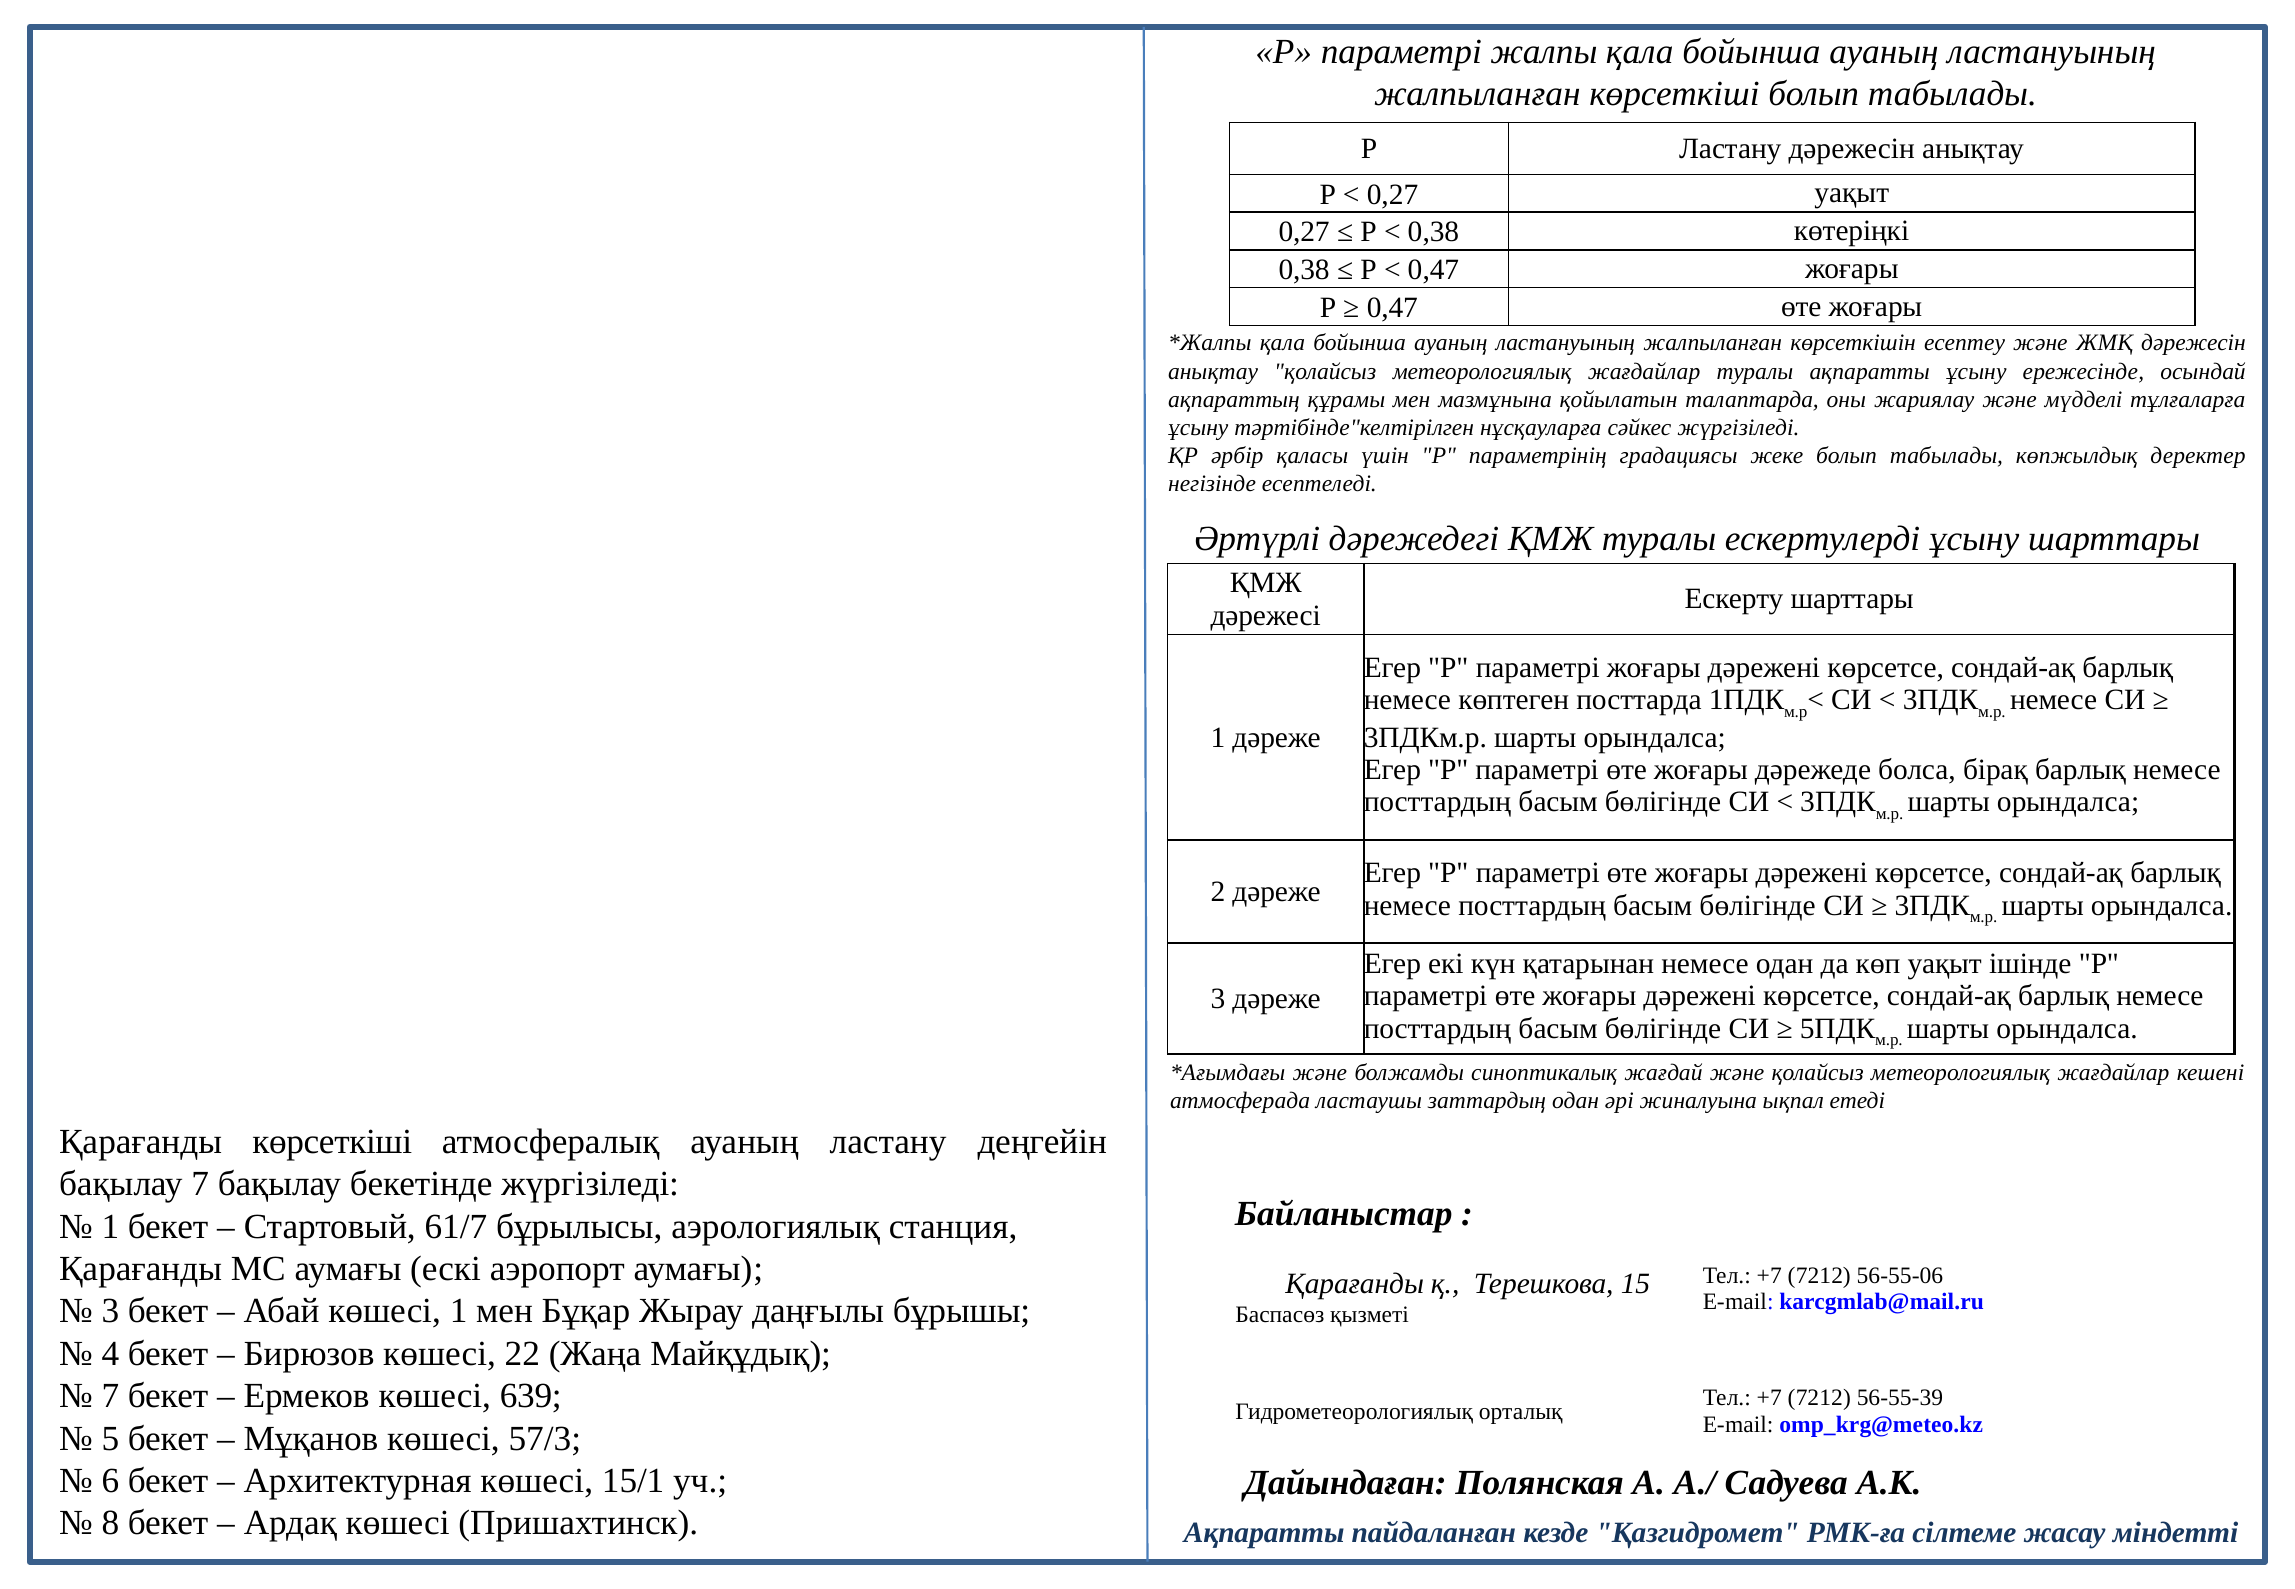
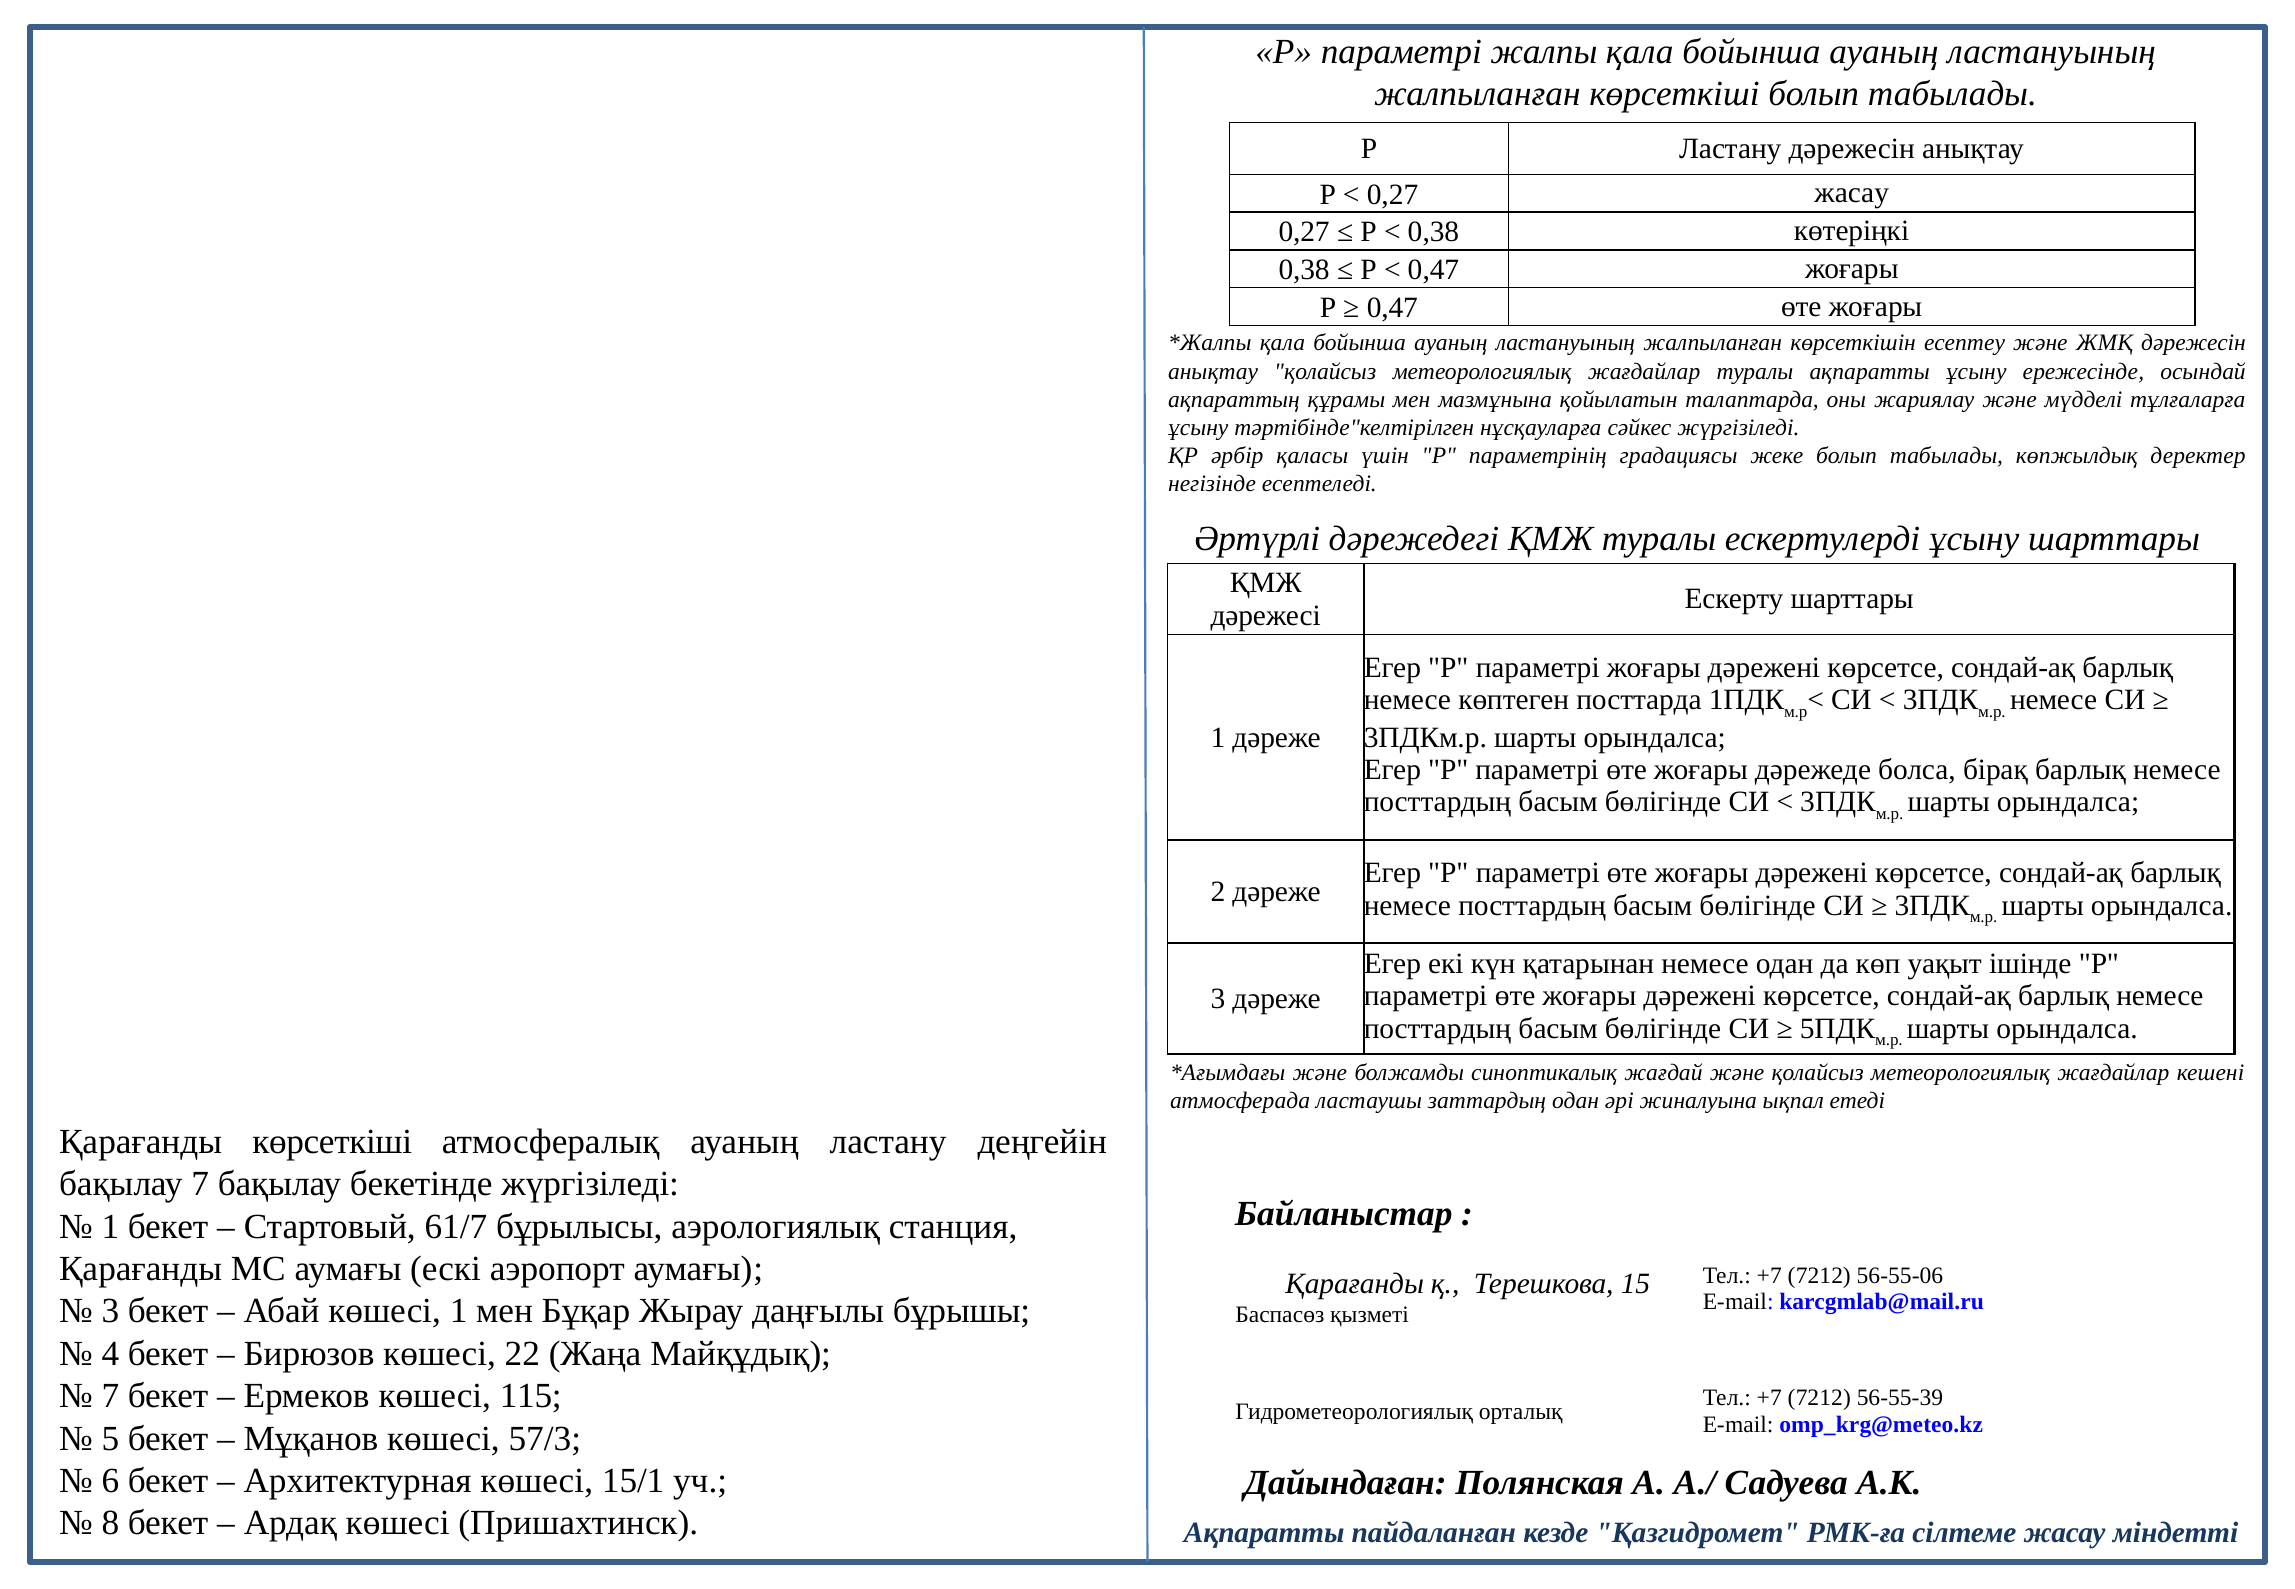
0,27 уақыт: уақыт -> жасау (1852, 193)
639: 639 -> 115 (531, 1396)
